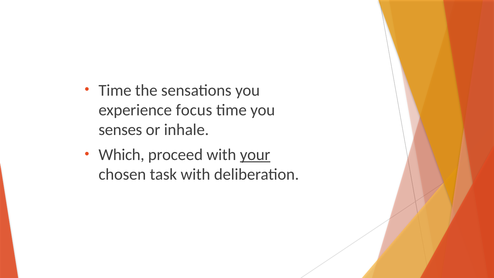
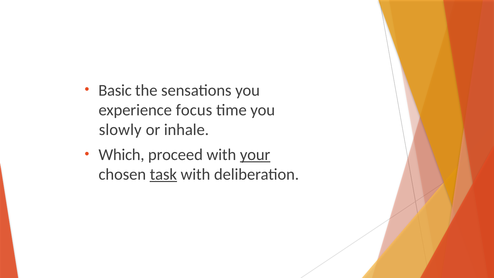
Time: Time -> Basic (115, 90)
senses: senses -> slowly (120, 130)
task underline: none -> present (163, 174)
